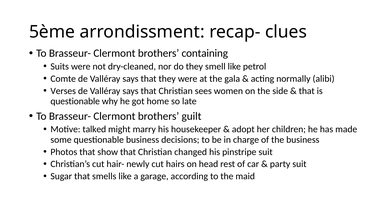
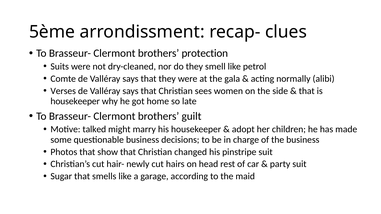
containing: containing -> protection (205, 53)
questionable: questionable -> housekeeper (75, 101)
